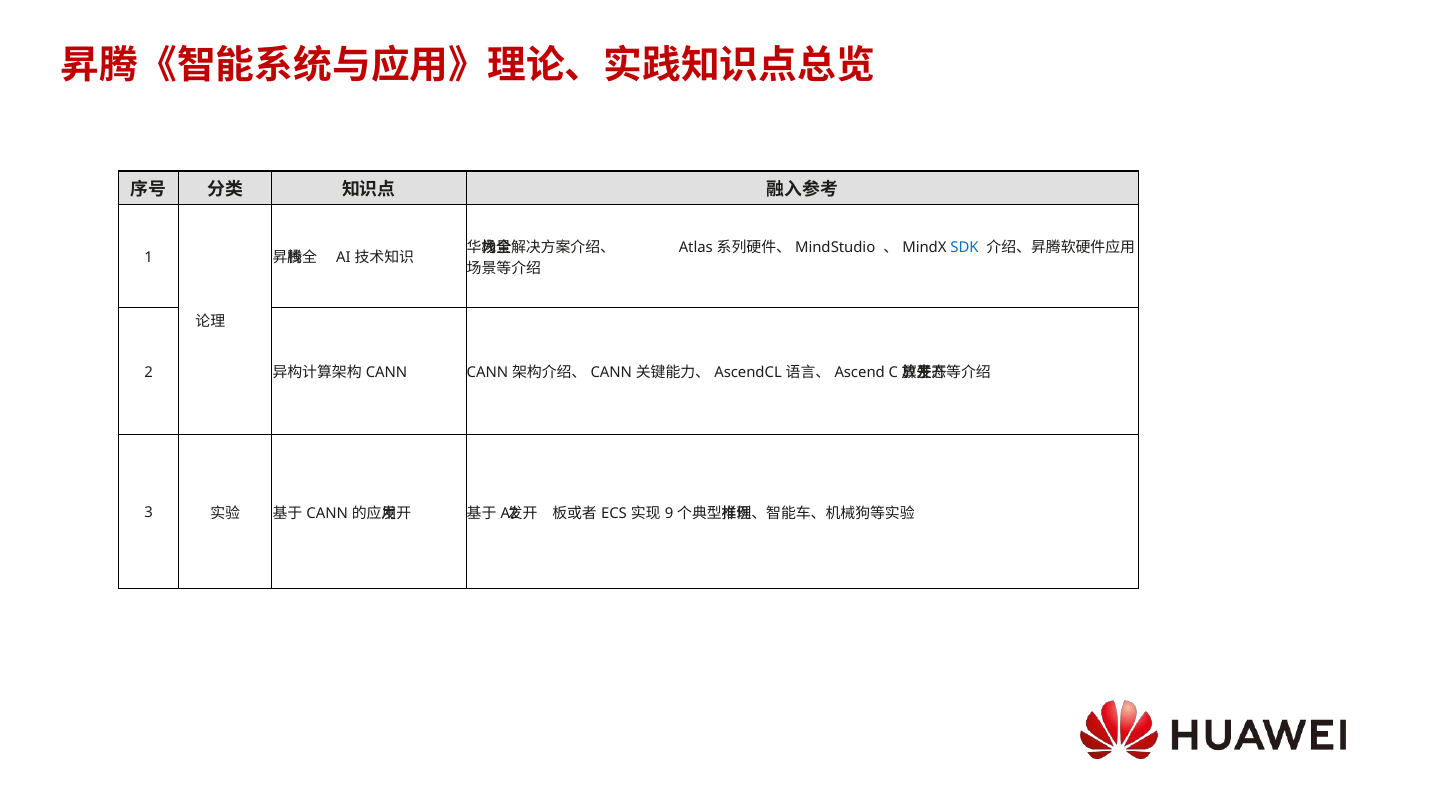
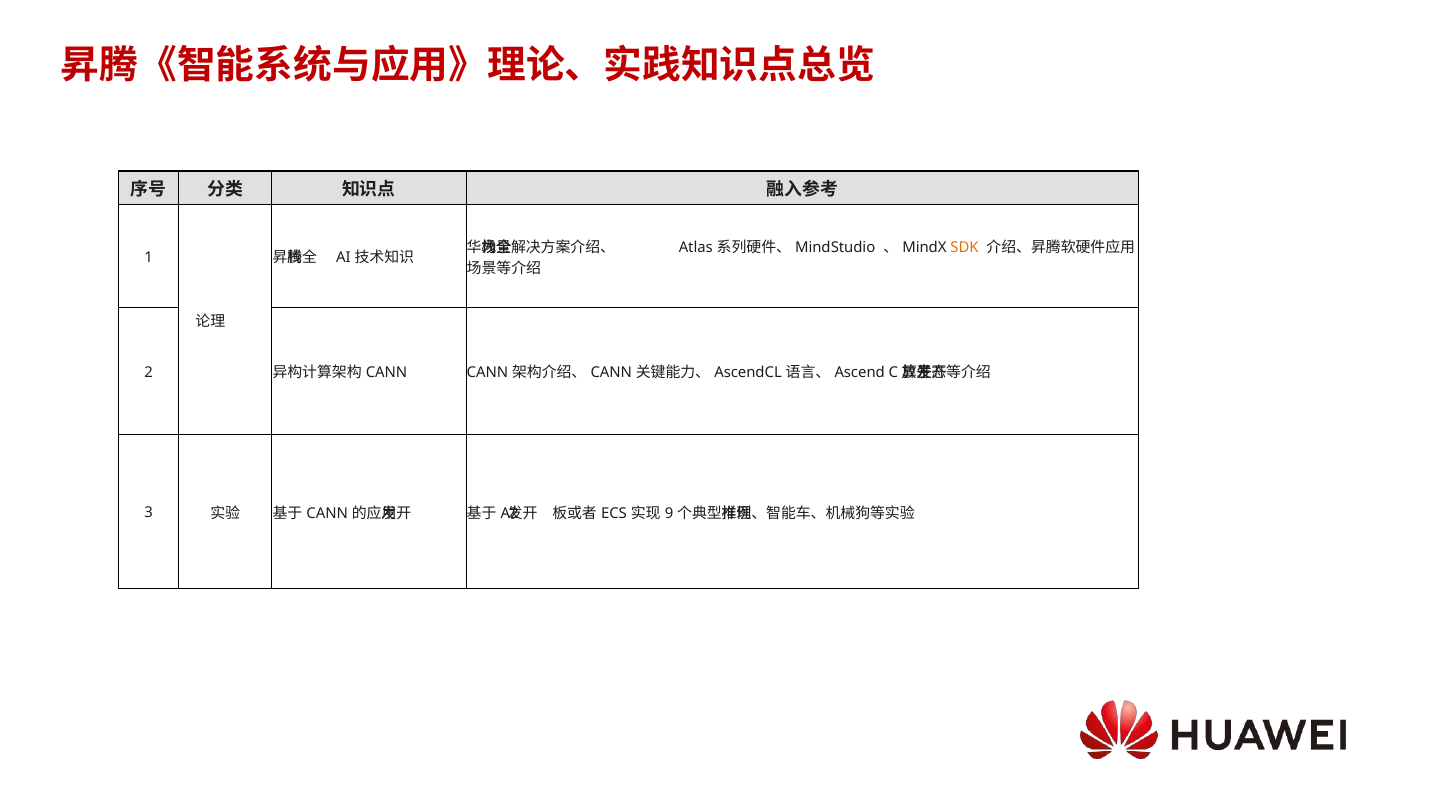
SDK colour: blue -> orange (965, 247)
